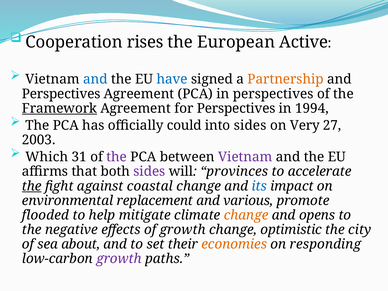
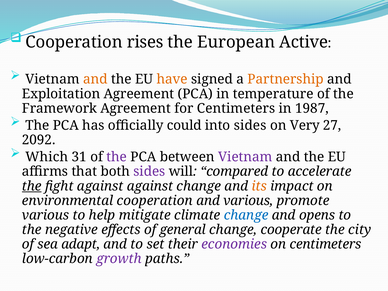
and colour: blue -> orange (95, 79)
have colour: blue -> orange (172, 79)
Perspectives: Perspectives -> Exploitation (61, 94)
in perspectives: perspectives -> temperature (273, 94)
Framework underline: present -> none (59, 108)
for Perspectives: Perspectives -> Centimeters (236, 108)
1994: 1994 -> 1987 (312, 108)
2003: 2003 -> 2092 (39, 140)
provinces: provinces -> compared (234, 172)
against coastal: coastal -> against (150, 186)
its colour: blue -> orange (259, 186)
environmental replacement: replacement -> cooperation (155, 201)
flooded: flooded -> various (46, 215)
change colour: orange -> blue (246, 215)
of growth: growth -> general (183, 230)
optimistic: optimistic -> cooperate (291, 230)
about: about -> adapt (81, 244)
economies colour: orange -> purple (234, 244)
on responding: responding -> centimeters (326, 244)
